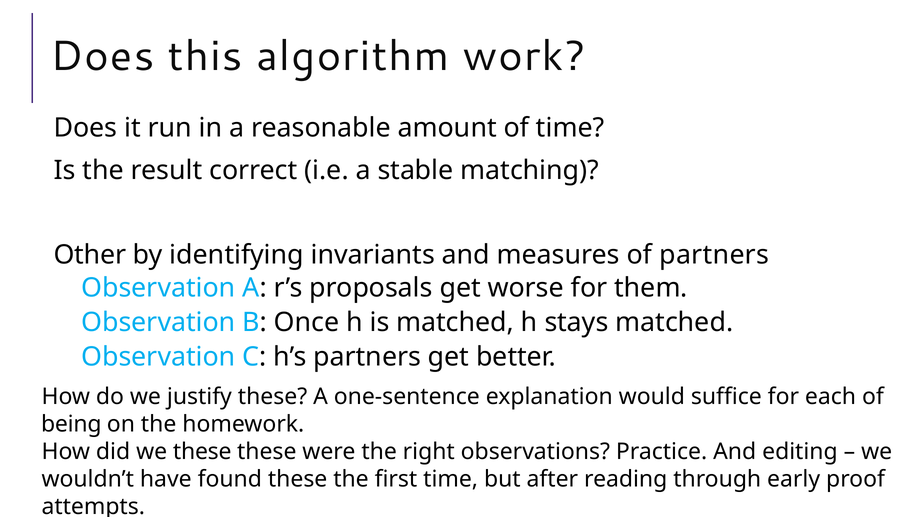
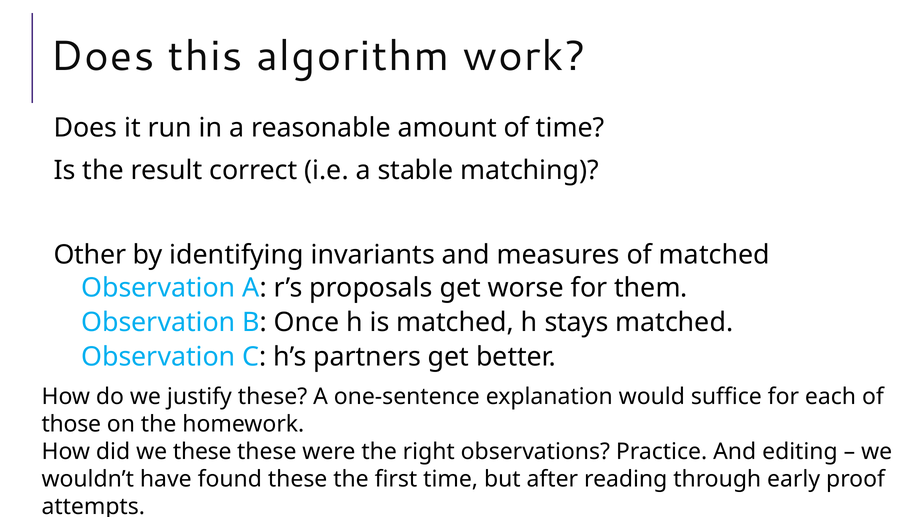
of partners: partners -> matched (714, 255)
being: being -> those (71, 424)
